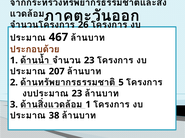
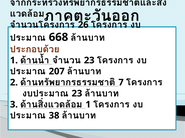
467: 467 -> 668 (58, 37)
5: 5 -> 7 (121, 83)
